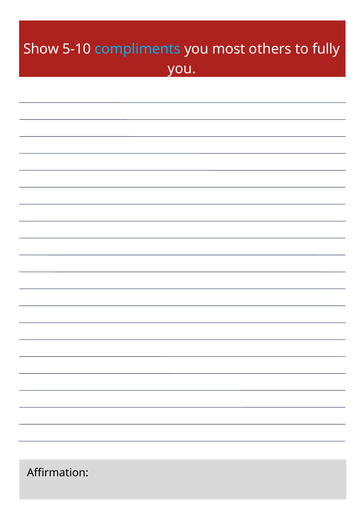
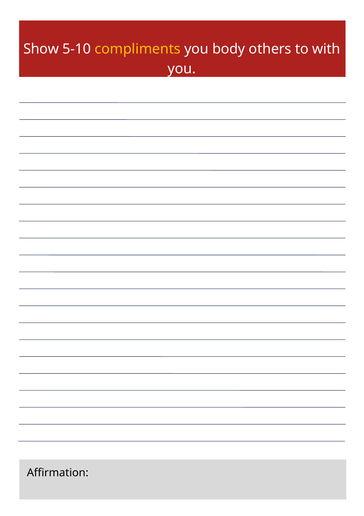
compliments colour: light blue -> yellow (138, 49)
most: most -> body (229, 49)
fully: fully -> with (326, 49)
